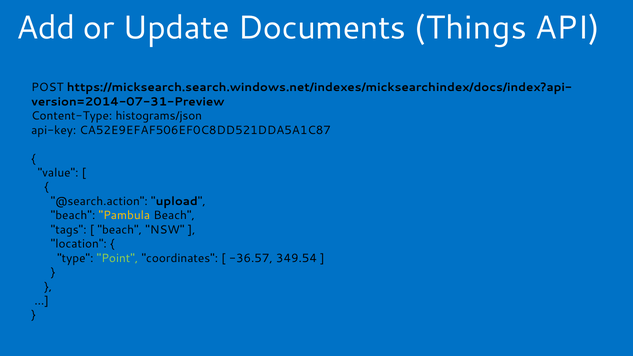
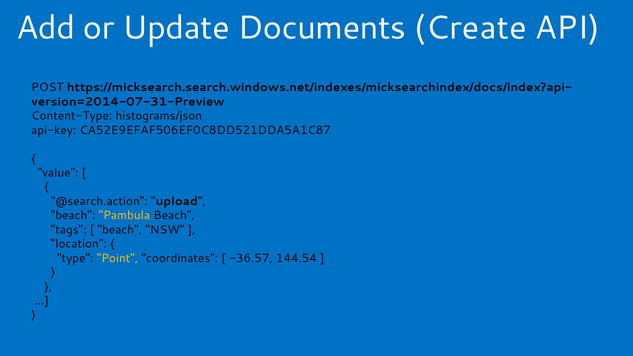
Things: Things -> Create (470, 28)
Point colour: light green -> yellow (117, 258)
349.54: 349.54 -> 144.54 (296, 258)
